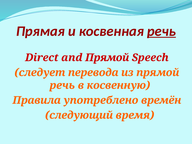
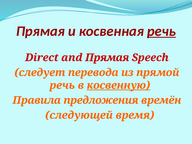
and Прямой: Прямой -> Прямая (107, 58)
косвенную underline: none -> present (118, 85)
употреблено: употреблено -> предложения (101, 100)
следующий: следующий -> следующей (79, 115)
